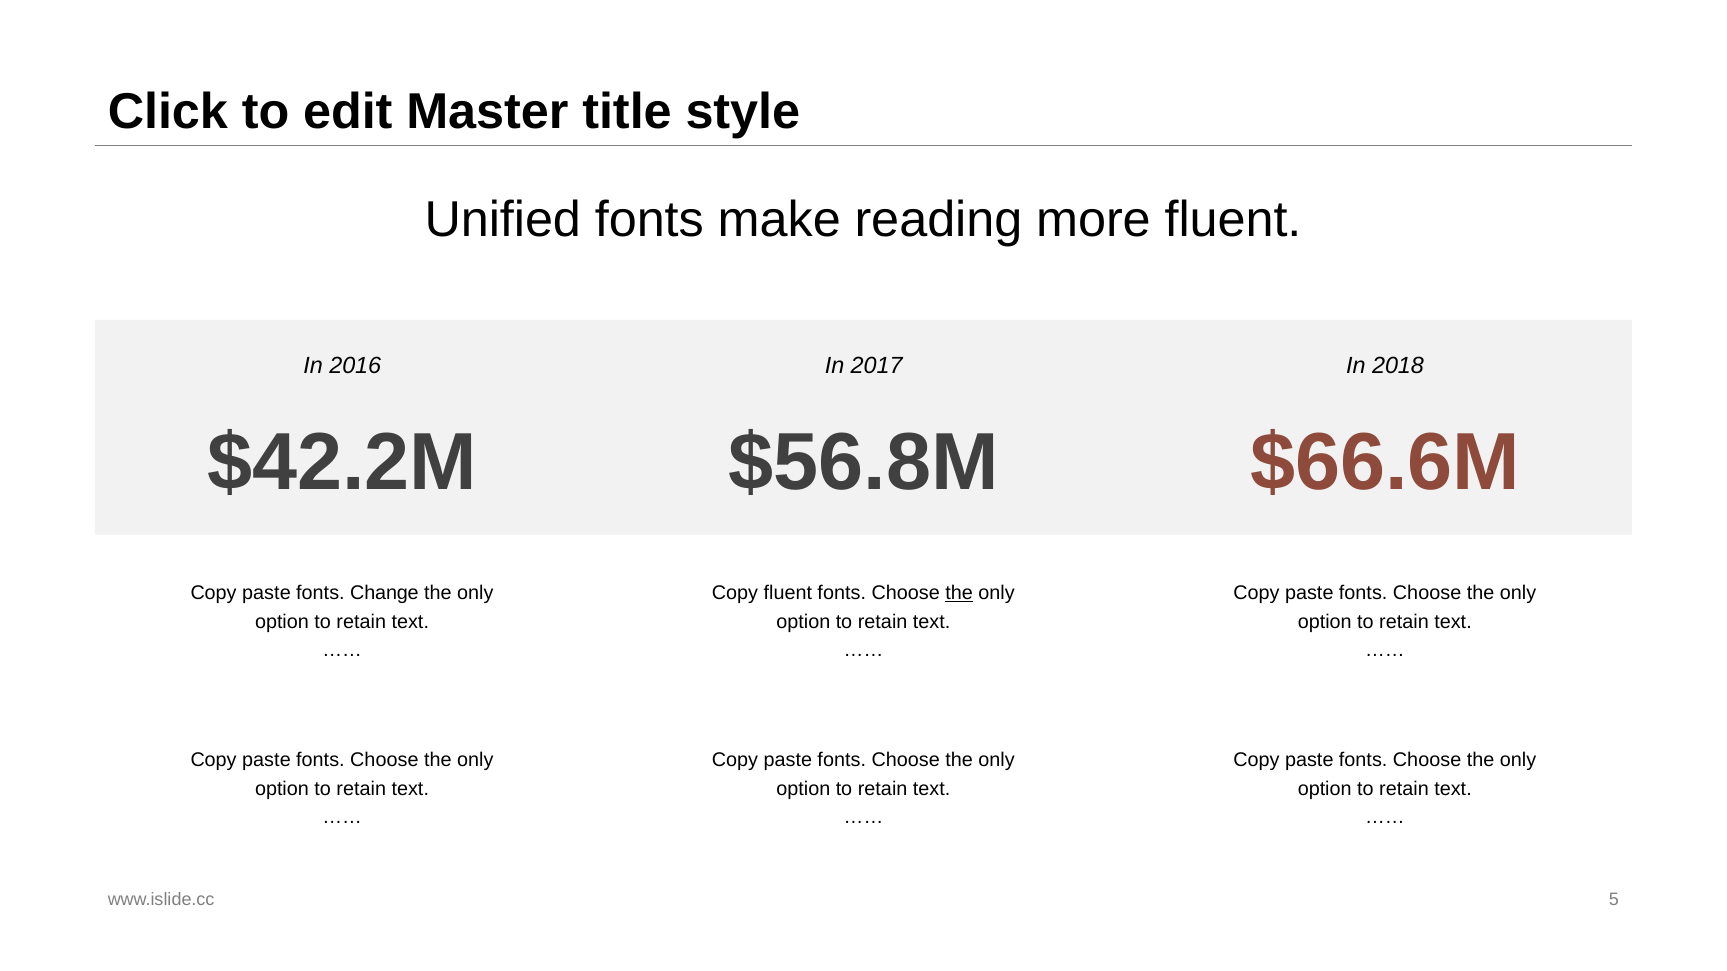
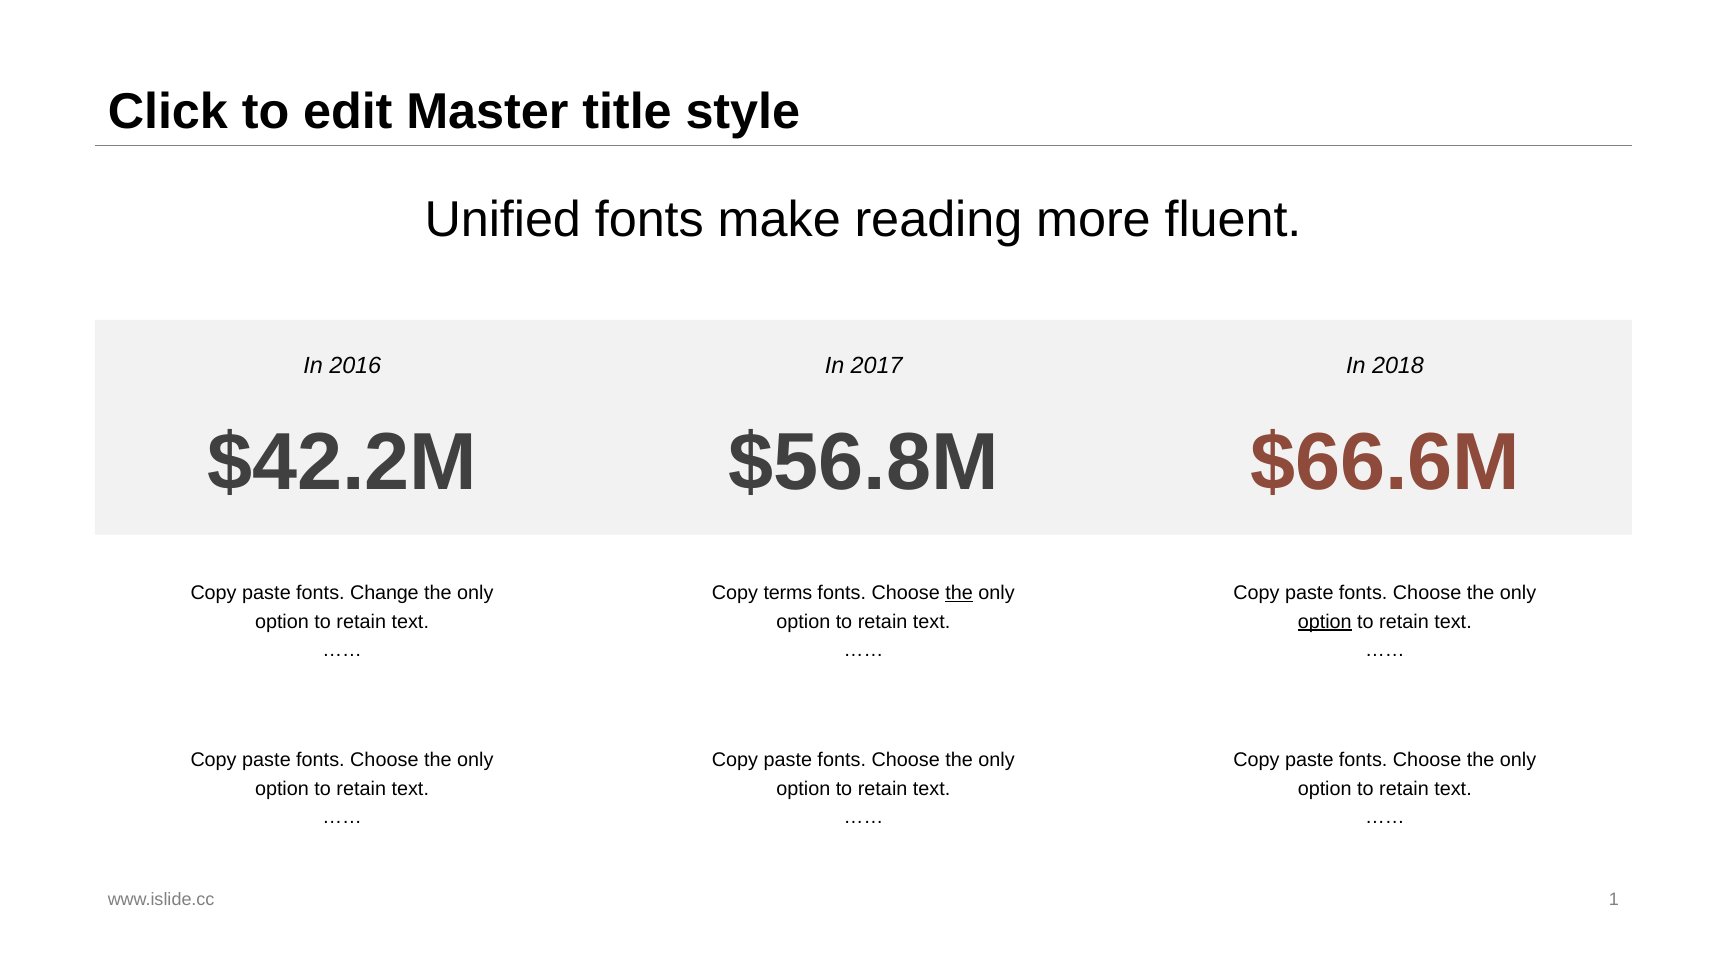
Copy fluent: fluent -> terms (788, 593)
option underline: none -> present (1325, 622)
5: 5 -> 1 (1614, 900)
